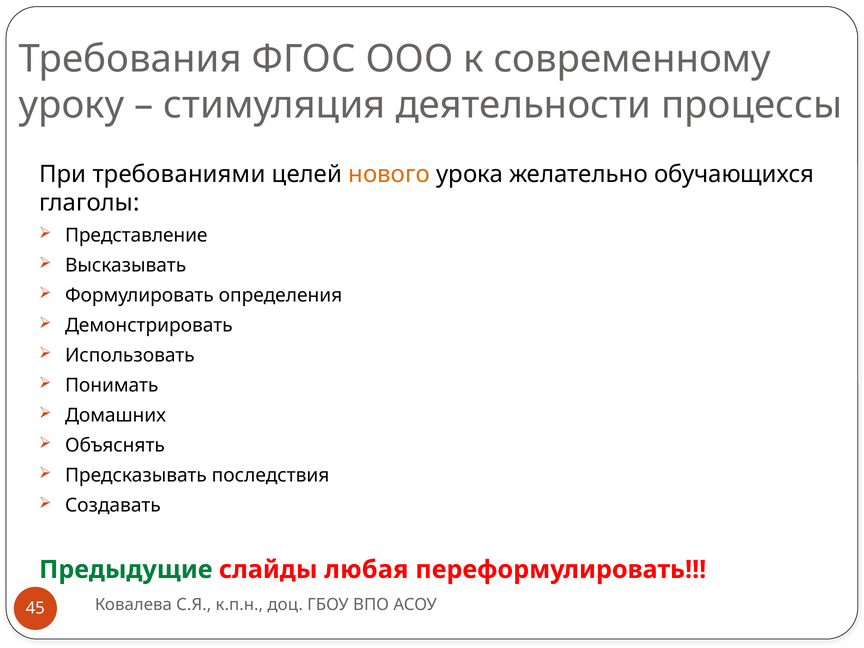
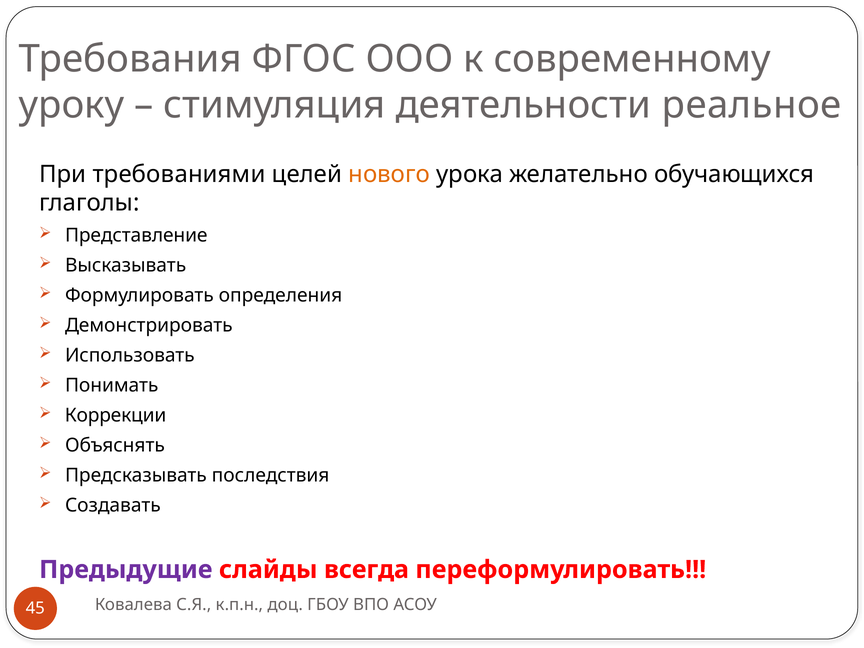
процессы: процессы -> реальное (752, 105)
Домашних: Домашних -> Коррекции (116, 416)
Предыдущие colour: green -> purple (126, 570)
любая: любая -> всегда (366, 570)
